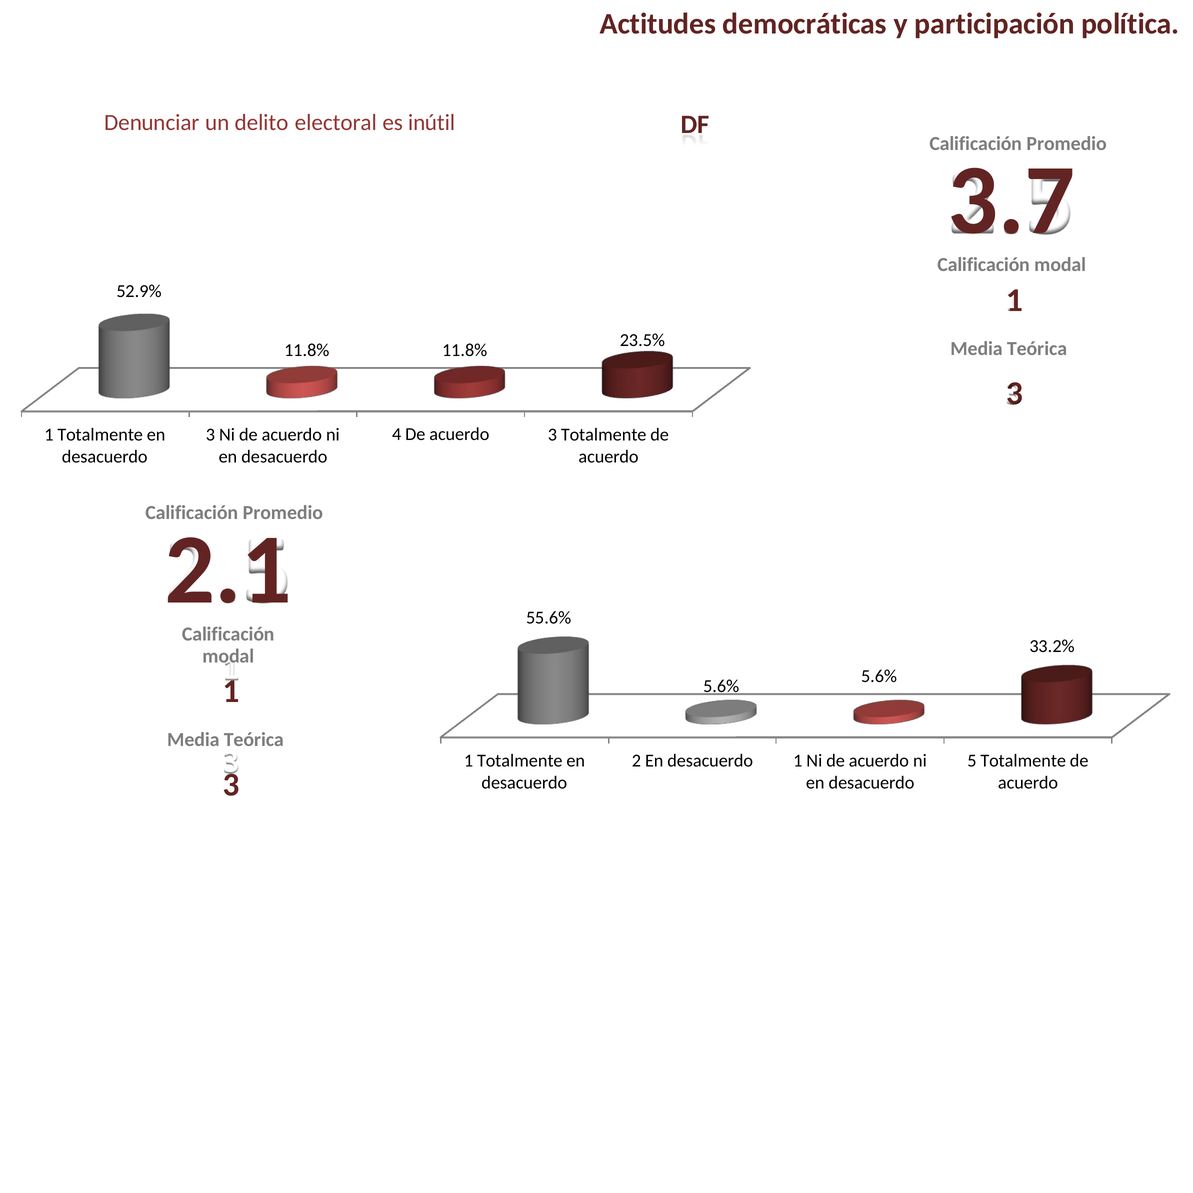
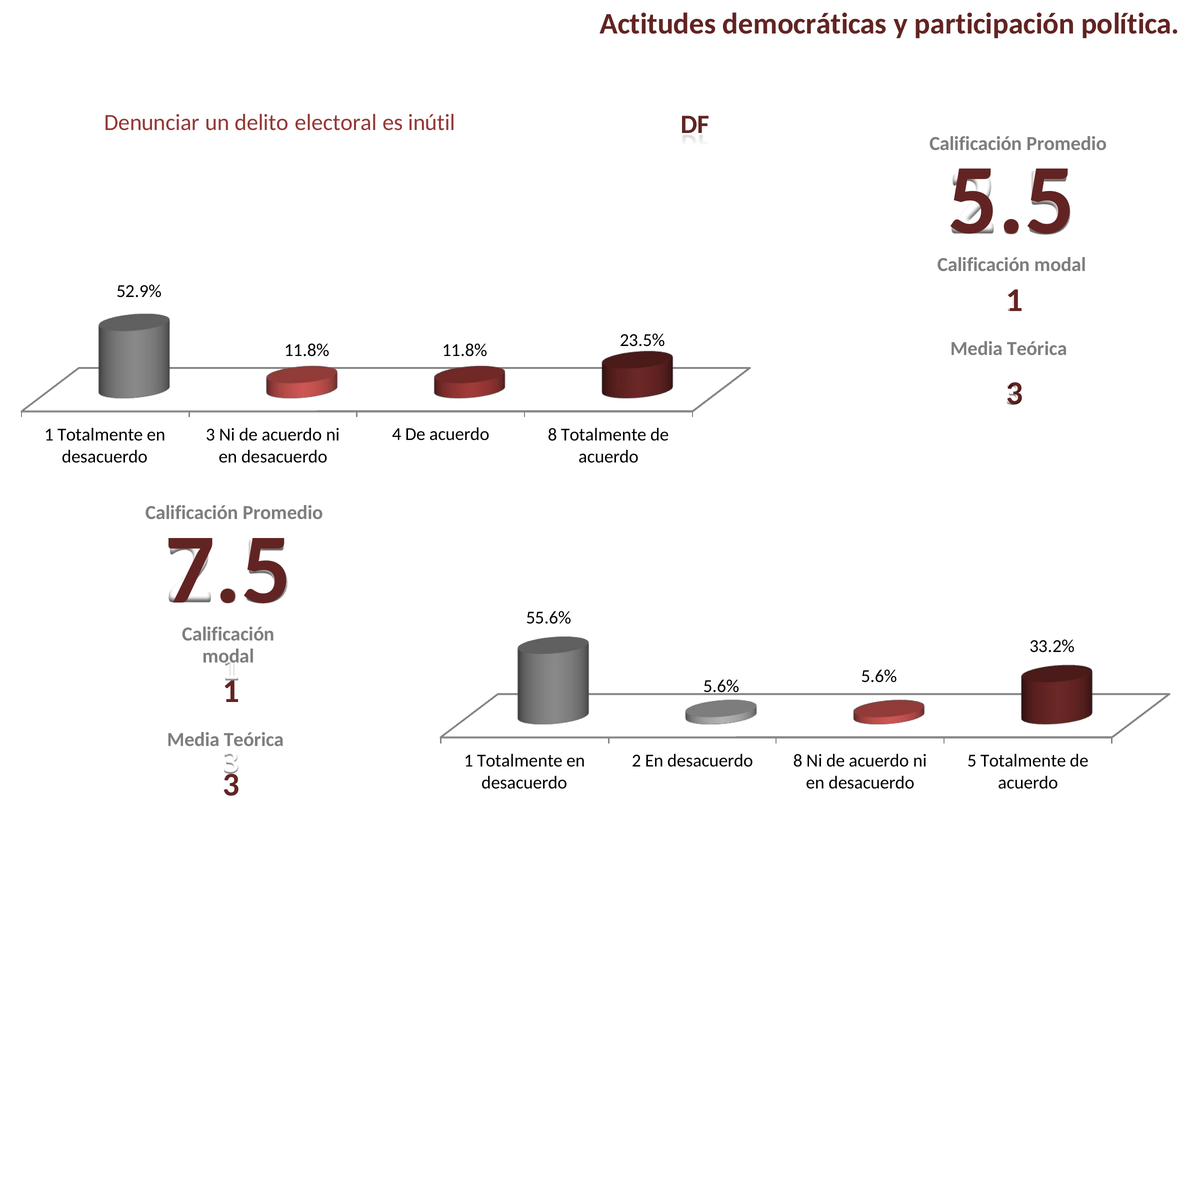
3.7: 3.7 -> 5.5 (1011, 200)
acuerdo 3: 3 -> 8 (552, 435)
2.1: 2.1 -> 7.5 (228, 570)
desacuerdo 1: 1 -> 8 (798, 761)
